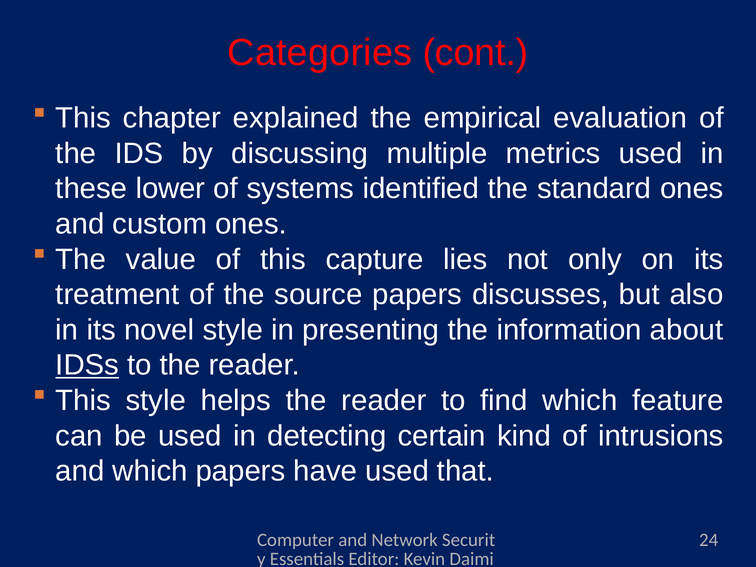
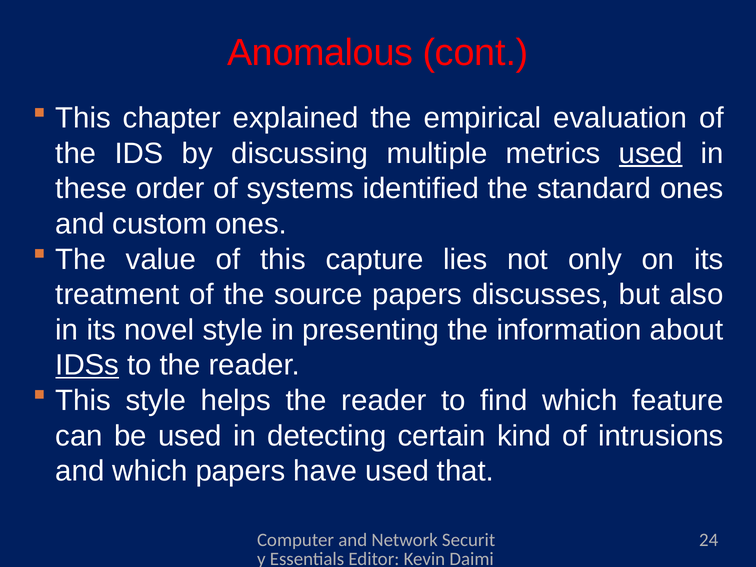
Categories: Categories -> Anomalous (320, 53)
used underline: none -> present (651, 153)
lower: lower -> order (170, 189)
